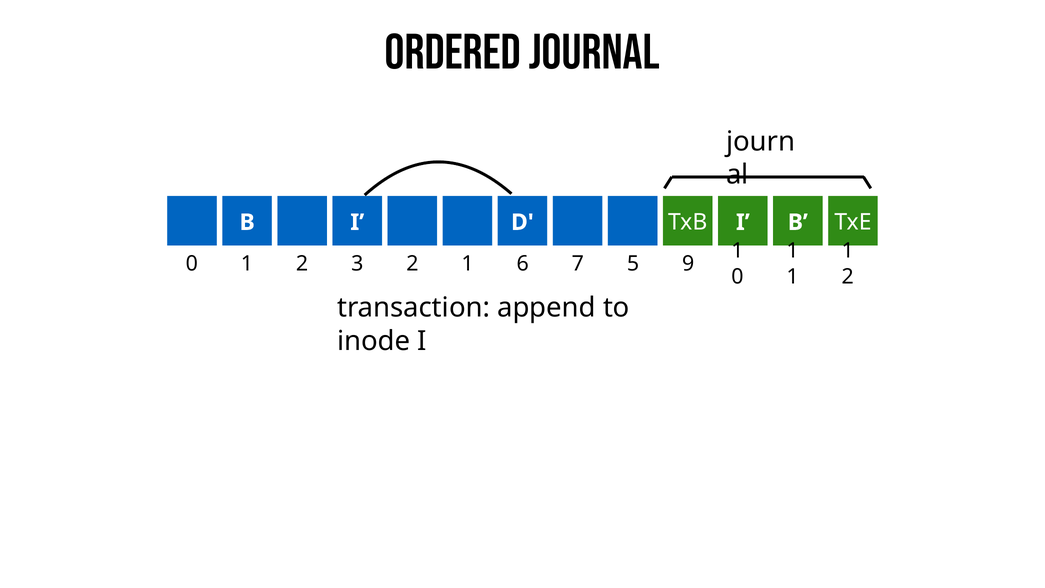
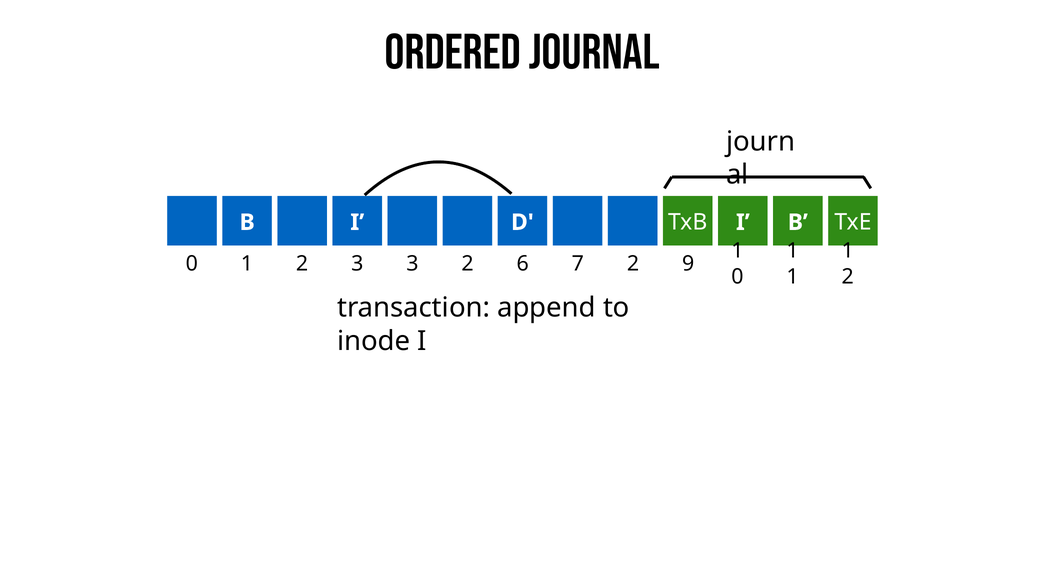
3 2: 2 -> 3 (412, 264)
0 1: 1 -> 2 (468, 264)
7 5: 5 -> 2 (633, 264)
